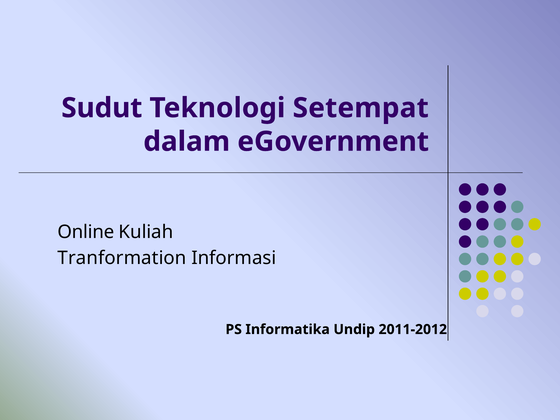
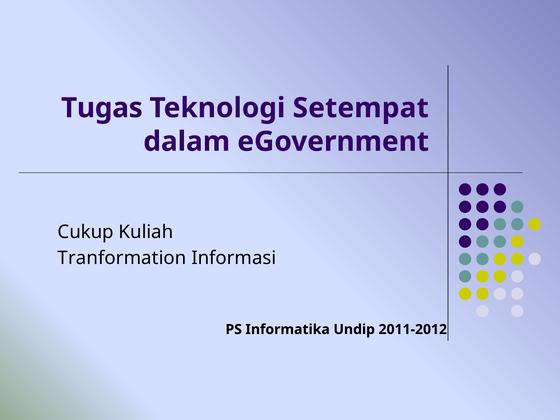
Sudut: Sudut -> Tugas (102, 108)
Online: Online -> Cukup (86, 232)
